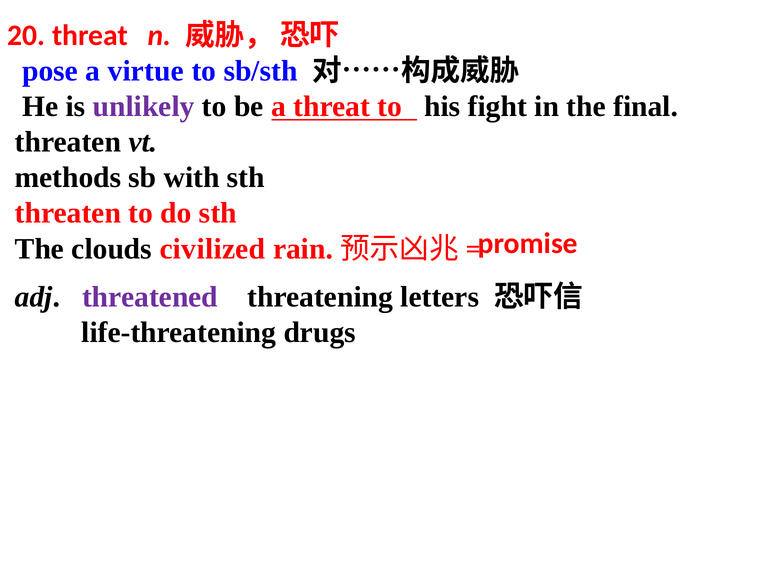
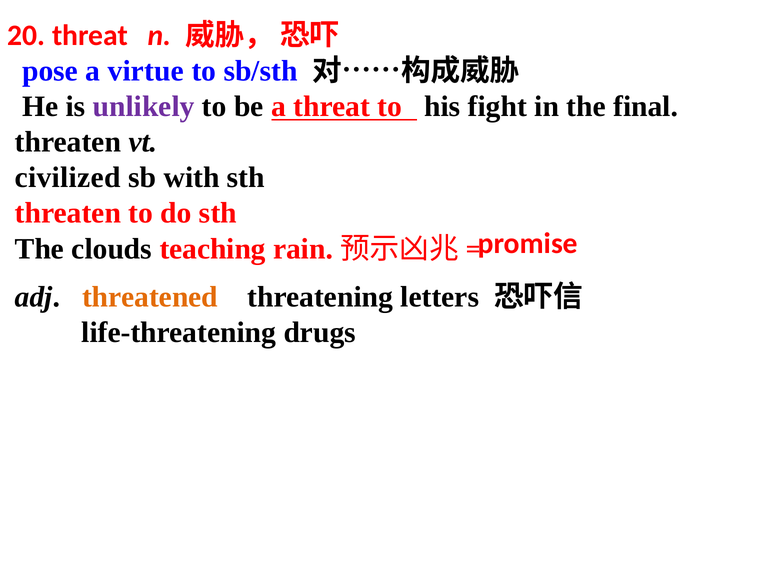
methods: methods -> civilized (68, 178)
civilized: civilized -> teaching (213, 249)
threatened colour: purple -> orange (150, 297)
